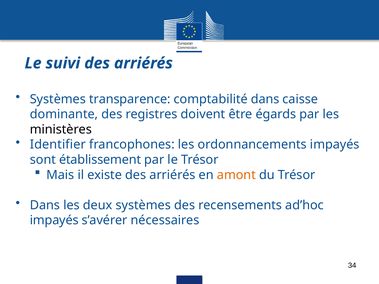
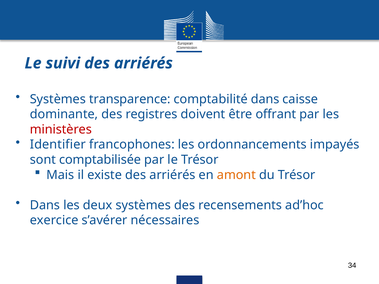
égards: égards -> offrant (276, 114)
ministères colour: black -> red (61, 130)
établissement: établissement -> comptabilisée (100, 160)
impayés: impayés -> exercice (54, 220)
